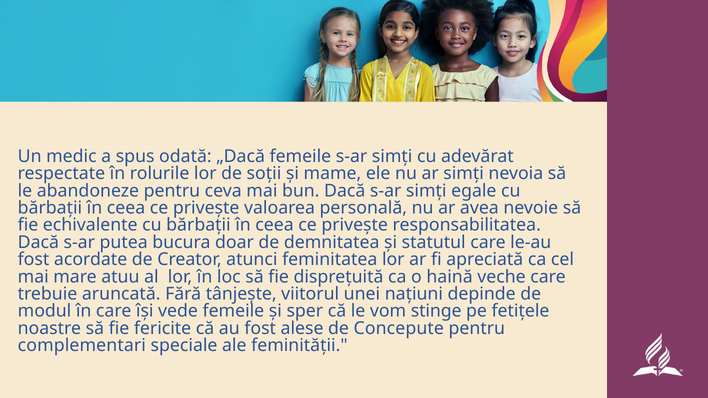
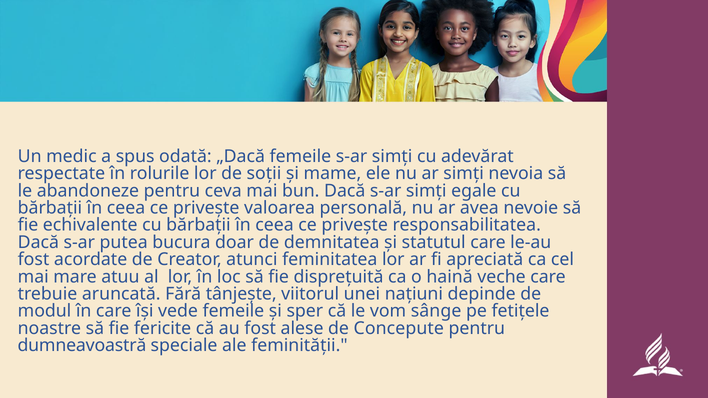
stinge: stinge -> sânge (436, 311)
complementari: complementari -> dumneavoastră (82, 346)
